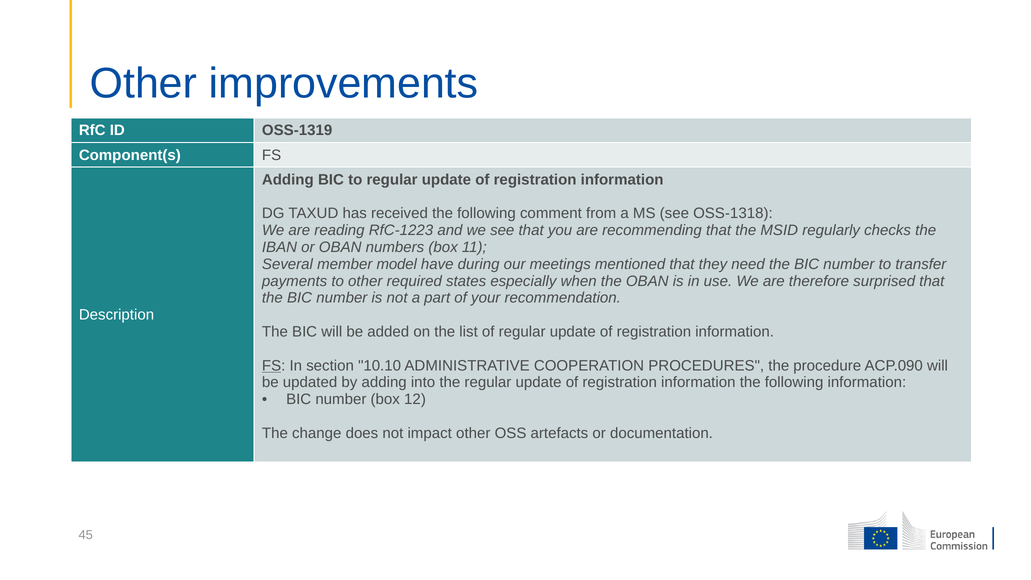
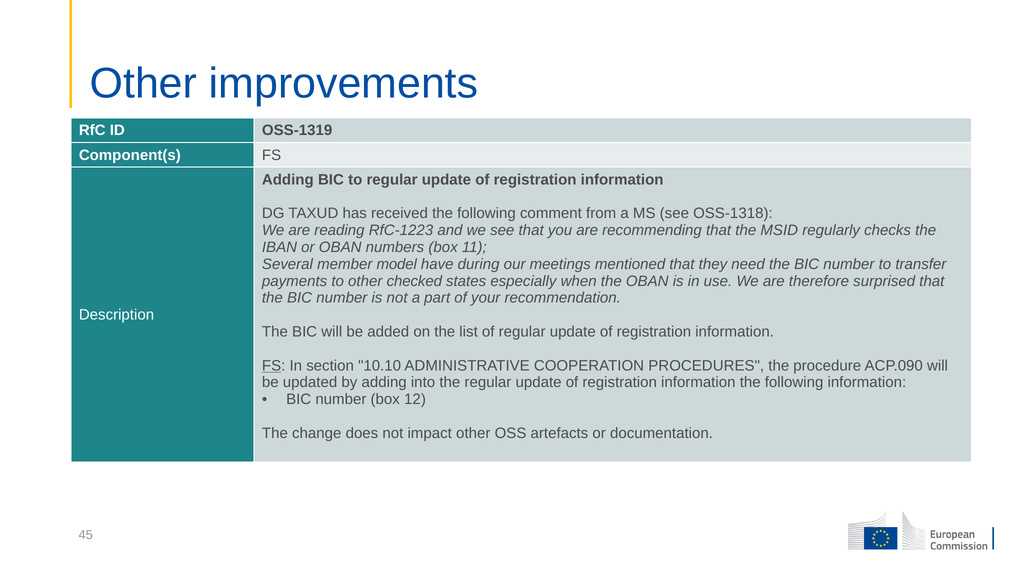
required: required -> checked (414, 281)
